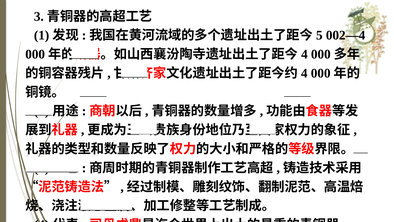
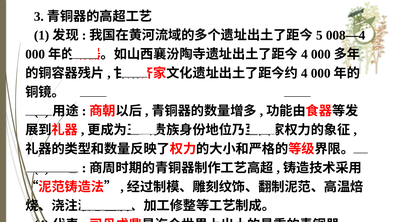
002—4: 002—4 -> 008—4 (346, 35)
